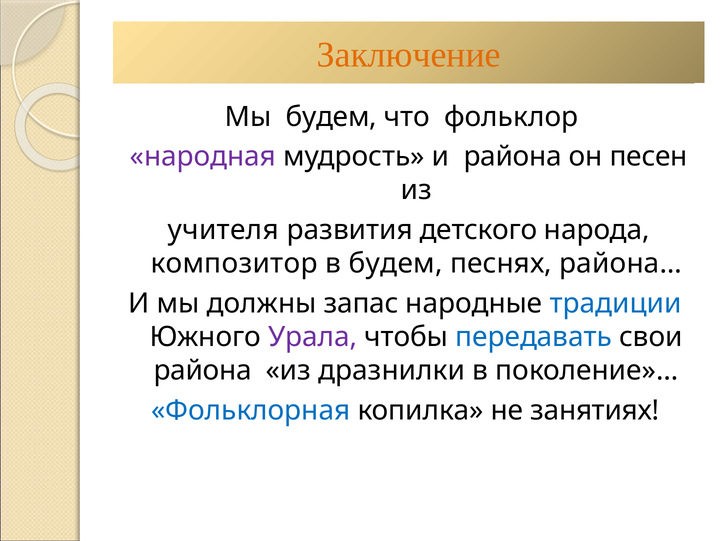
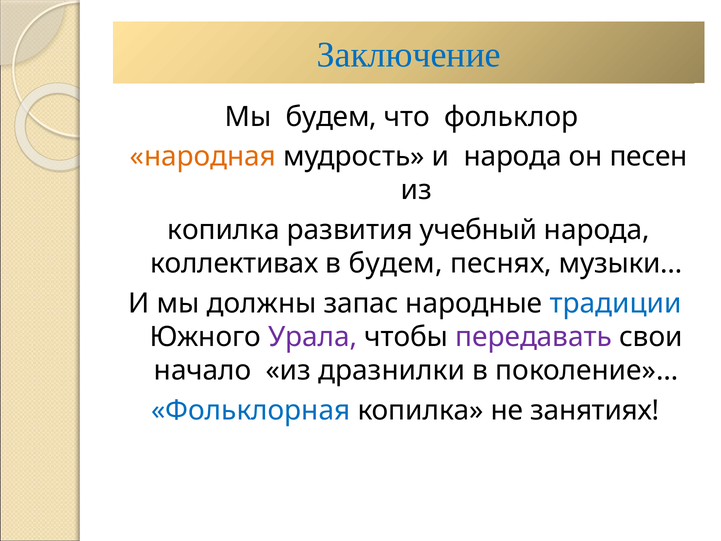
Заключение colour: orange -> blue (409, 55)
народная colour: purple -> orange (203, 156)
и района: района -> народа (513, 156)
учителя: учителя -> копилка (224, 230)
детского: детского -> учебный (479, 230)
композитор: композитор -> коллективах (234, 263)
района…: района… -> музыки… (621, 263)
передавать colour: blue -> purple (534, 337)
района: района -> начало (203, 370)
